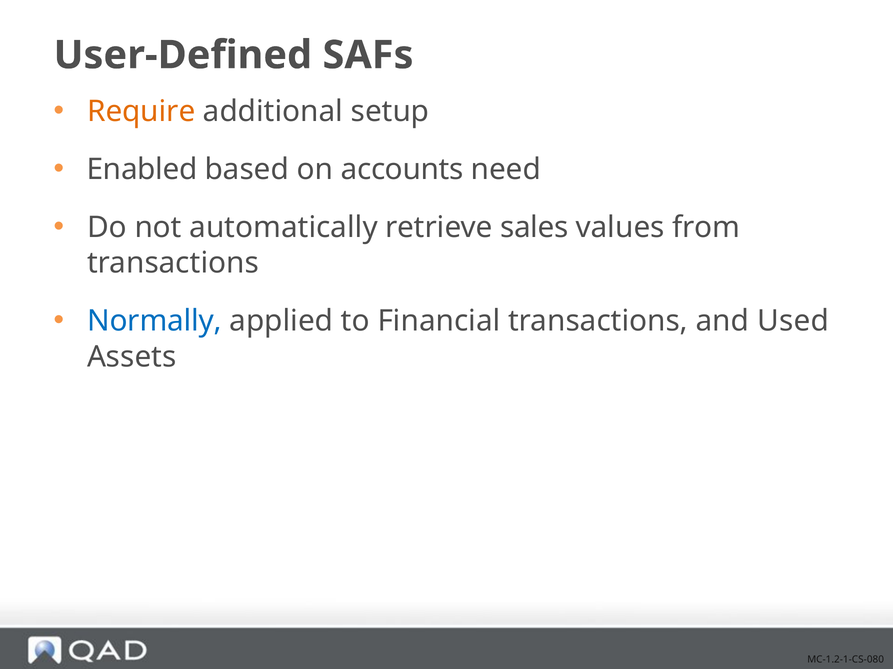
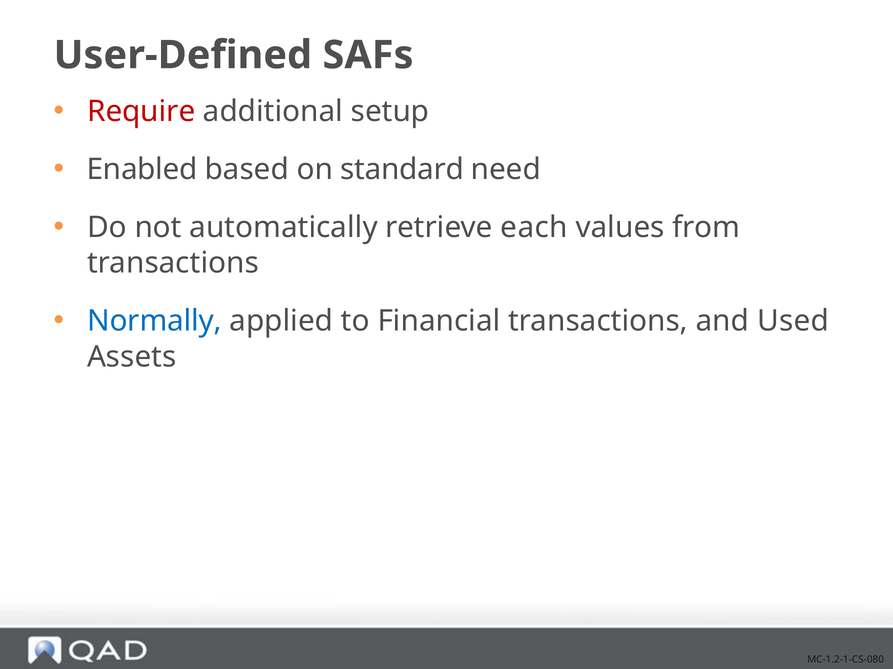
Require colour: orange -> red (141, 112)
accounts: accounts -> standard (402, 170)
sales: sales -> each (534, 228)
